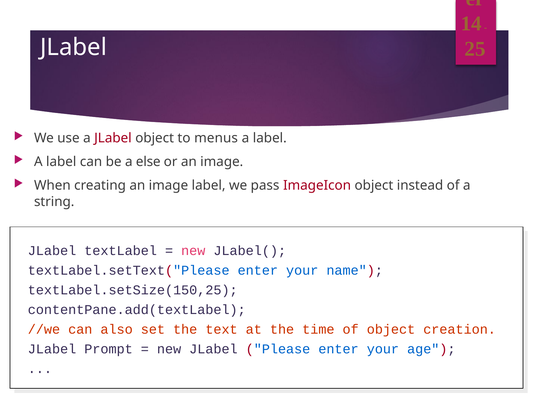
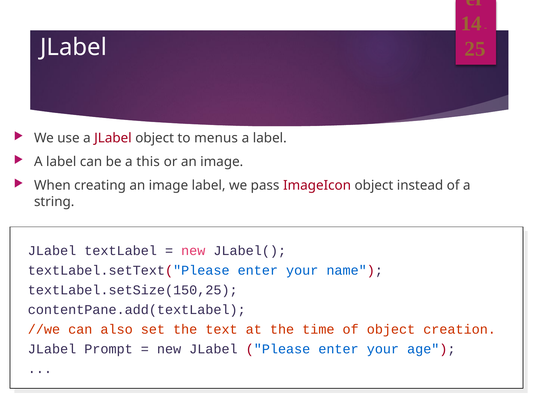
else: else -> this (148, 162)
